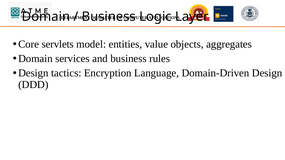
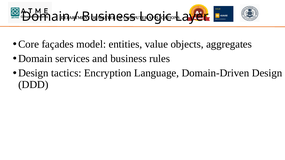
servlets: servlets -> façades (58, 44)
